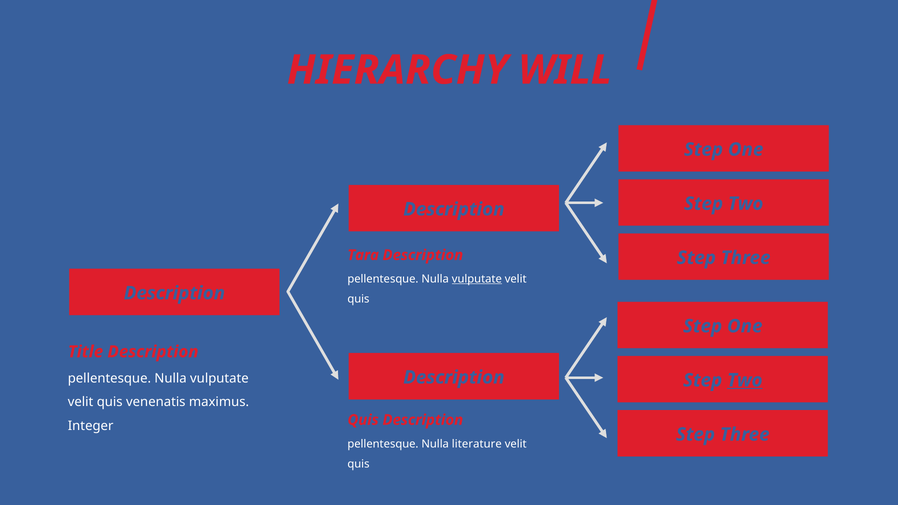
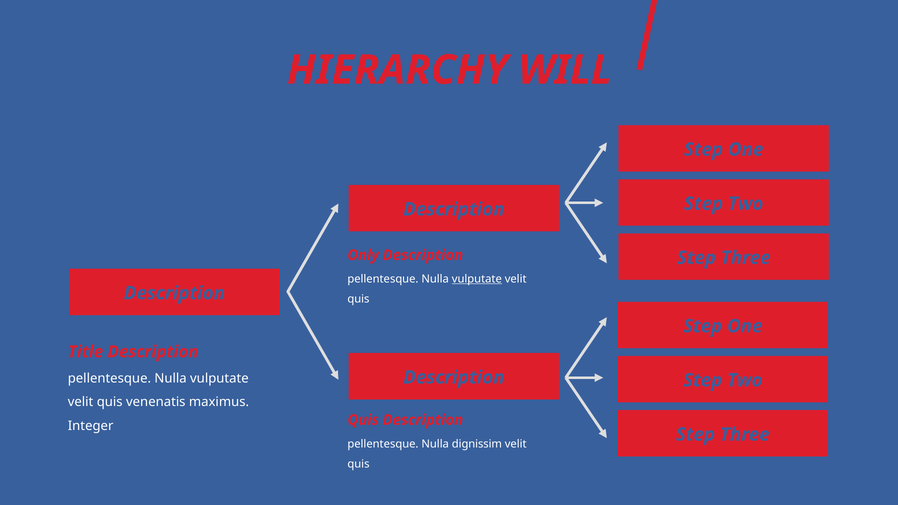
Tara: Tara -> Only (363, 255)
Two underline: present -> none (745, 380)
literature: literature -> dignissim (477, 444)
